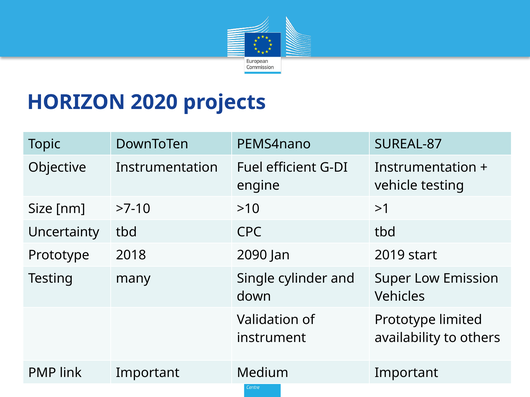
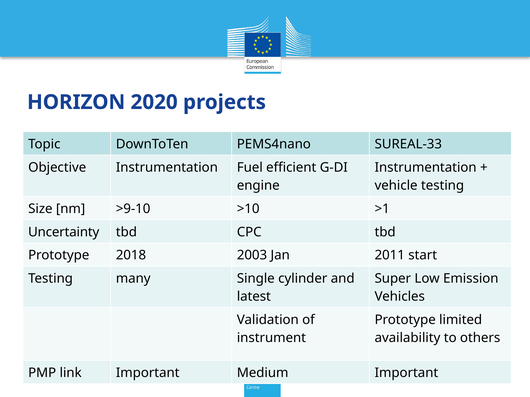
SUREAL-87: SUREAL-87 -> SUREAL-33 (408, 144)
>7-10: >7-10 -> >9-10 (133, 209)
2090: 2090 -> 2003 (252, 256)
2019: 2019 -> 2011 (390, 256)
down: down -> latest (254, 297)
